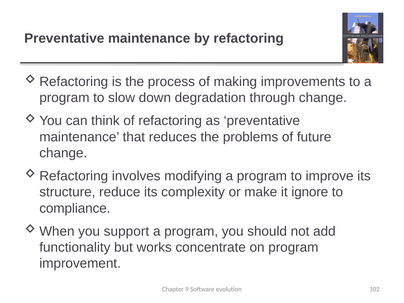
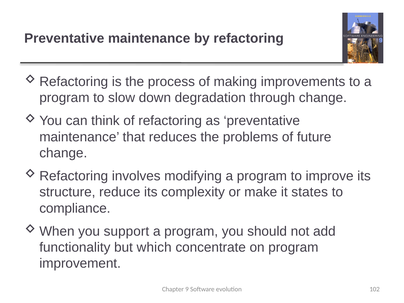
ignore: ignore -> states (310, 192)
works: works -> which (154, 247)
